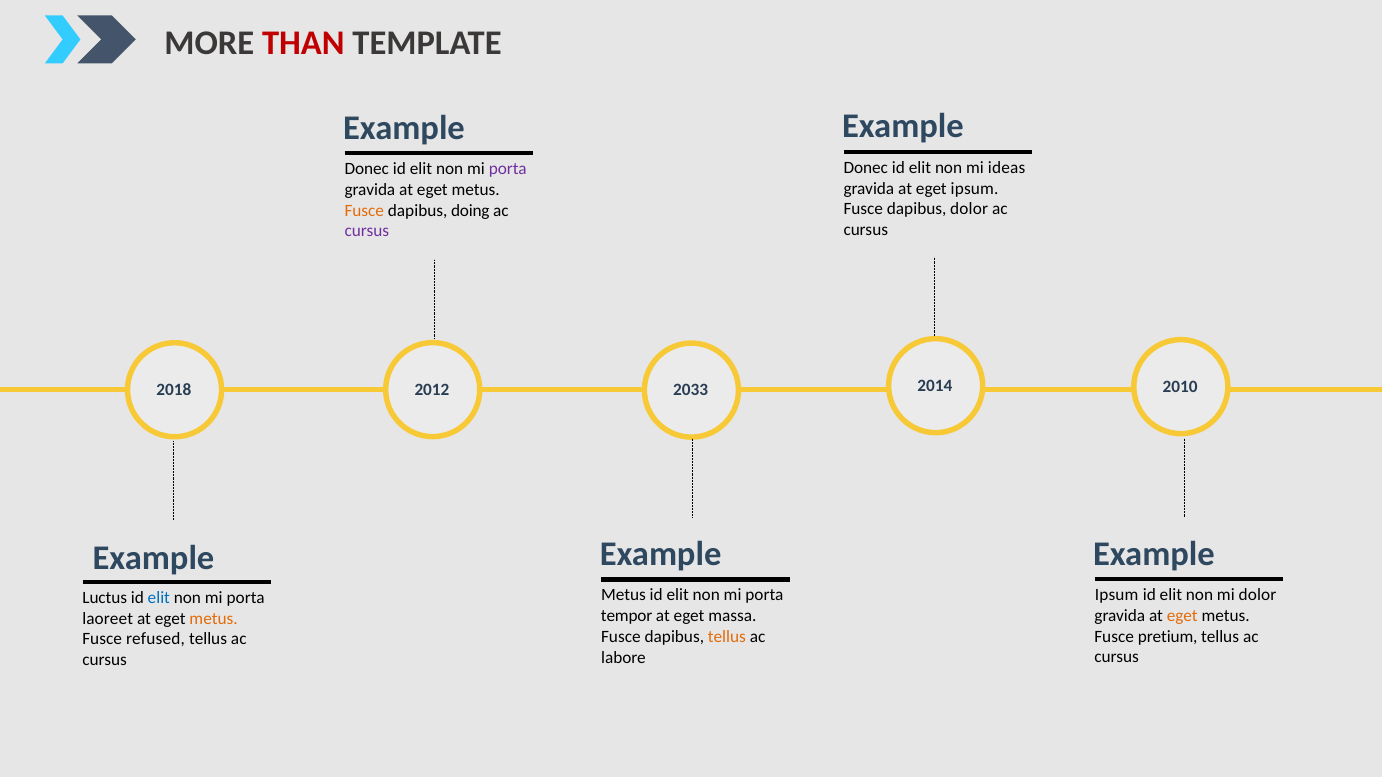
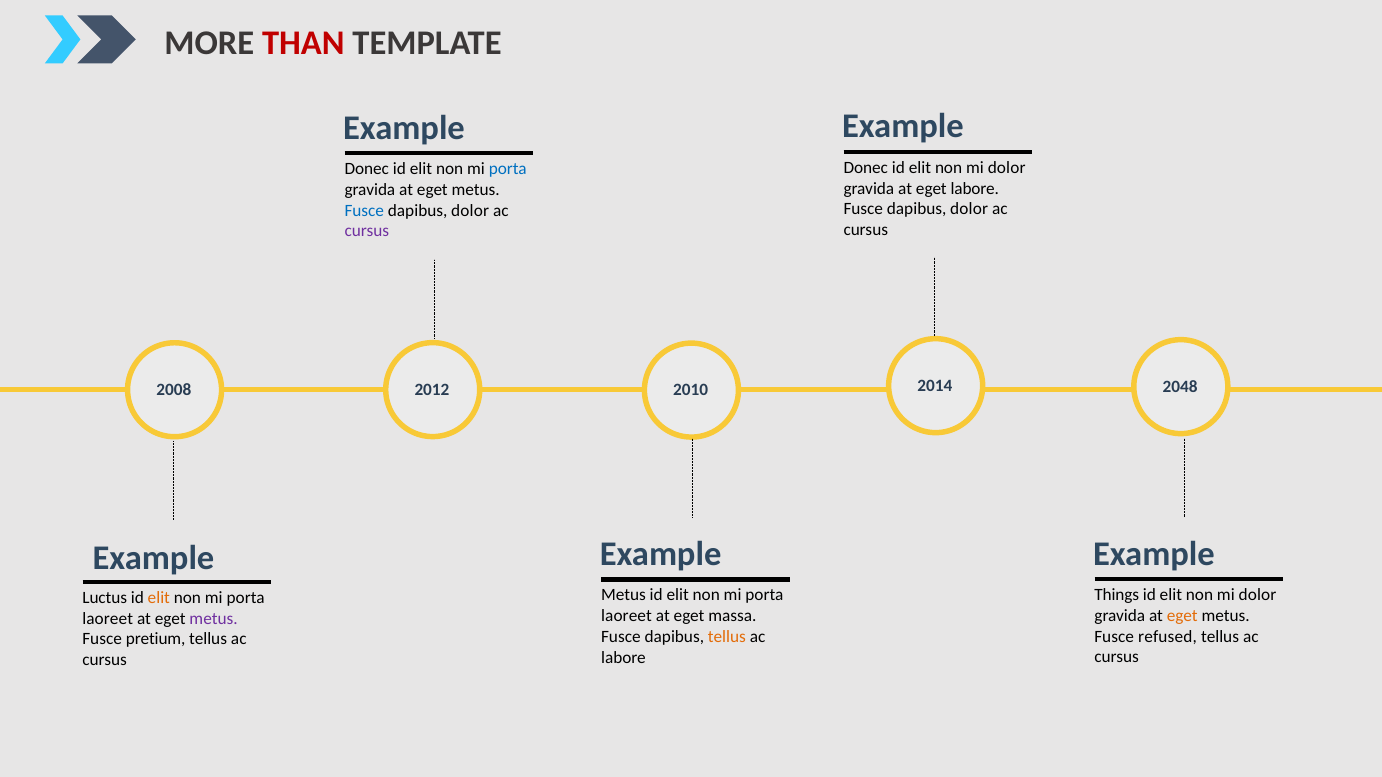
ideas: ideas -> dolor (1007, 168)
porta colour: purple -> blue (508, 169)
eget ipsum: ipsum -> labore (975, 188)
Fusce colour: orange -> blue (364, 211)
doing: doing -> dolor (470, 211)
2010: 2010 -> 2048 (1180, 387)
2018: 2018 -> 2008 (174, 390)
2033: 2033 -> 2010 (691, 390)
Ipsum: Ipsum -> Things (1117, 595)
elit colour: blue -> orange (159, 598)
tempor: tempor -> laoreet (627, 616)
metus colour: orange -> purple (214, 619)
pretium: pretium -> refused (1168, 637)
refused: refused -> pretium (156, 639)
